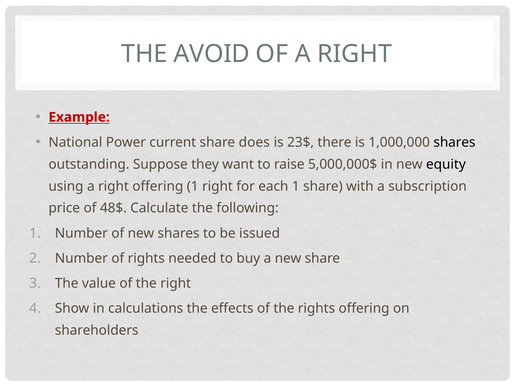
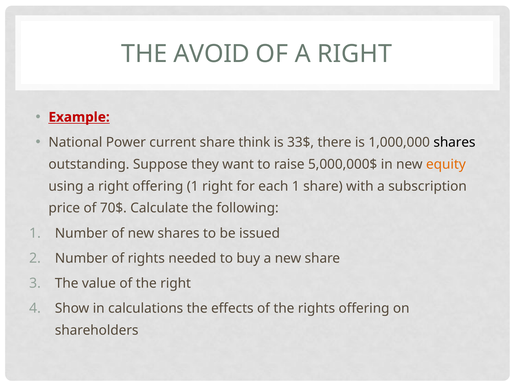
does: does -> think (254, 142)
23$: 23$ -> 33$ (301, 142)
equity colour: black -> orange (446, 164)
48$: 48$ -> 70$ (113, 208)
